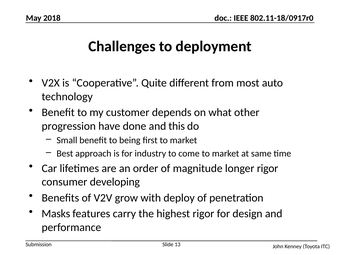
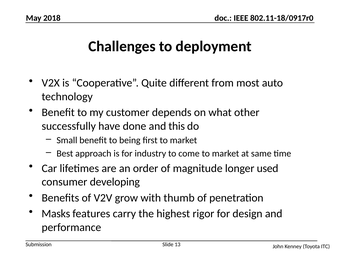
progression: progression -> successfully (69, 126)
longer rigor: rigor -> used (268, 168)
deploy: deploy -> thumb (179, 198)
